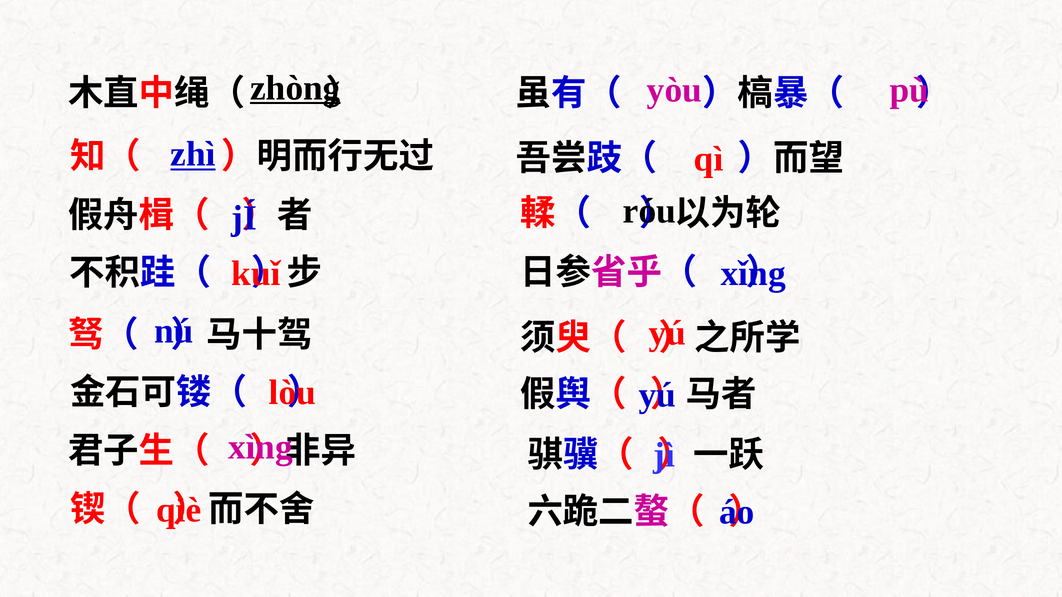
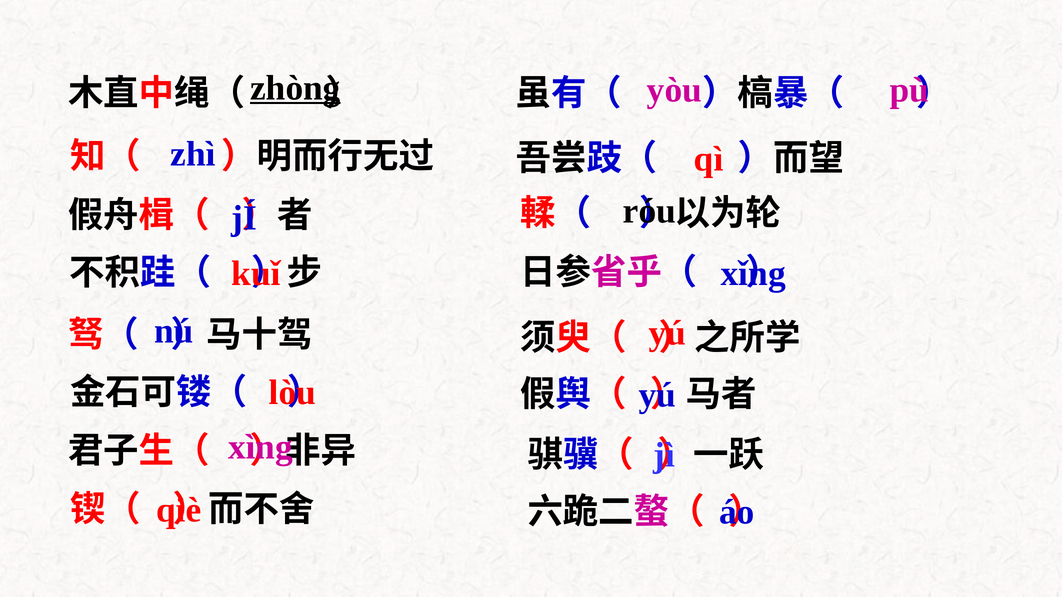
zhì underline: present -> none (193, 154)
